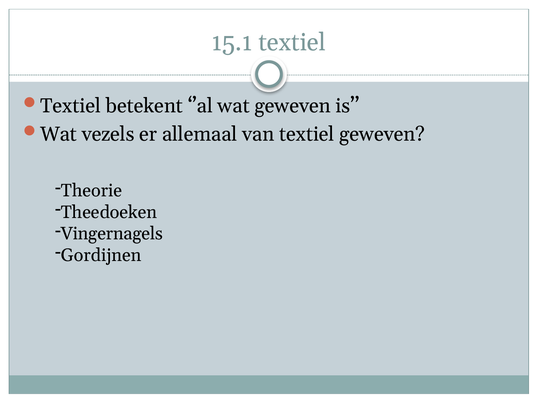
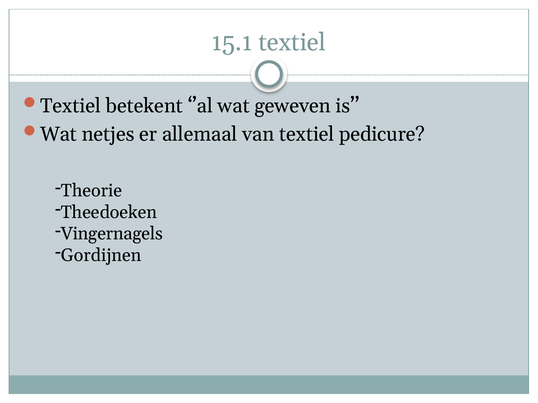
vezels: vezels -> netjes (108, 134)
textiel geweven: geweven -> pedicure (382, 134)
